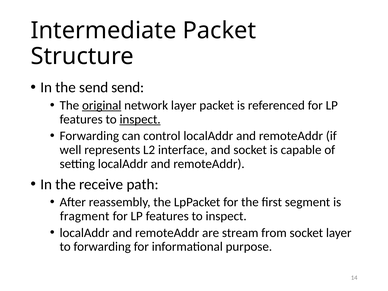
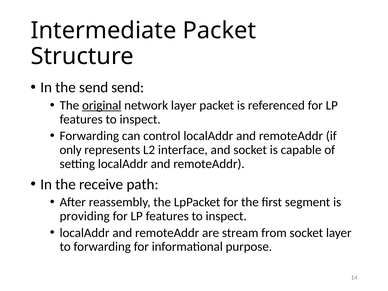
inspect underline: present -> none (140, 119)
well: well -> only (71, 150)
fragment: fragment -> providing (85, 216)
